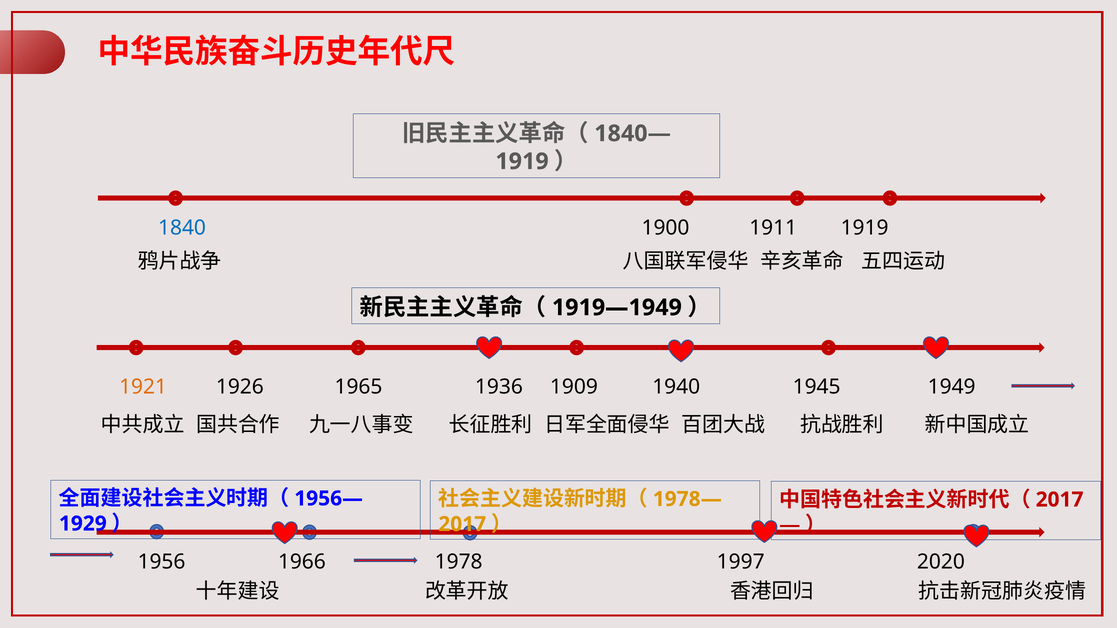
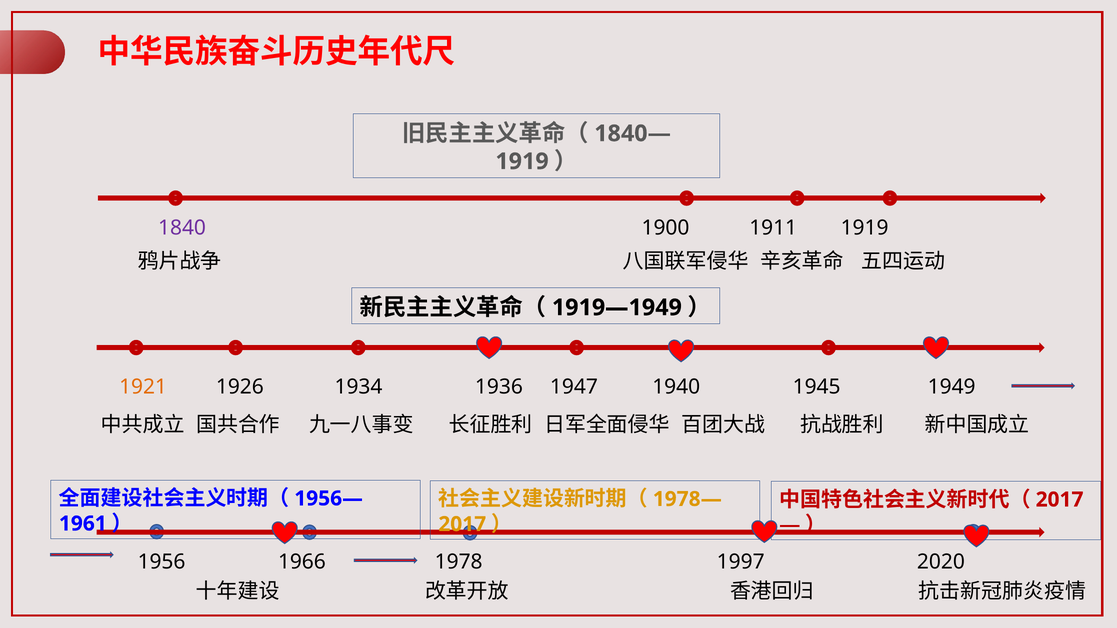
1840 colour: blue -> purple (182, 228)
1965: 1965 -> 1934 (358, 387)
1909: 1909 -> 1947 (574, 387)
1929: 1929 -> 1961 (83, 524)
